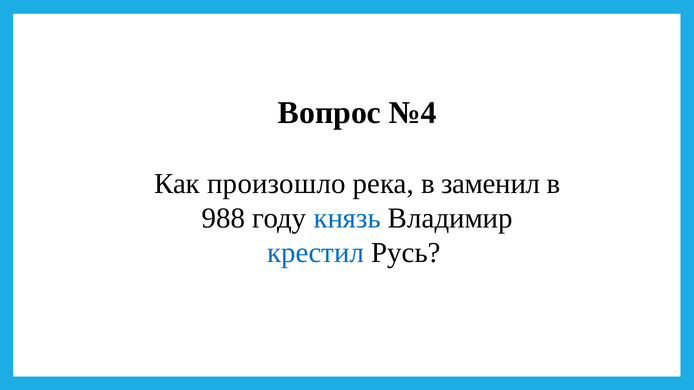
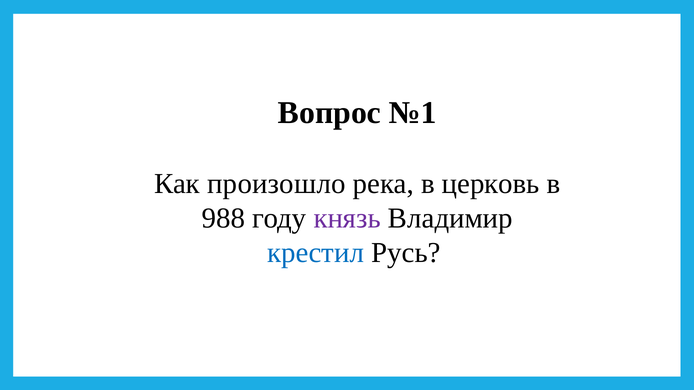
№4: №4 -> №1 (413, 113)
заменил: заменил -> церковь (491, 184)
князь colour: blue -> purple (347, 218)
